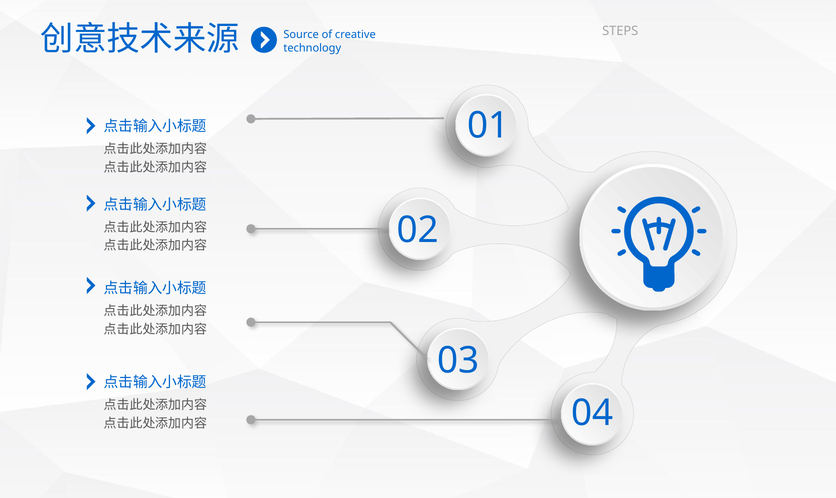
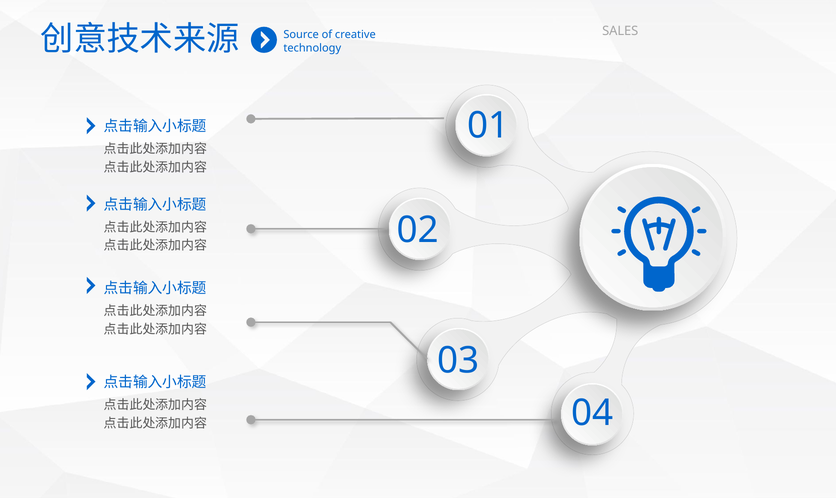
STEPS: STEPS -> SALES (620, 31)
